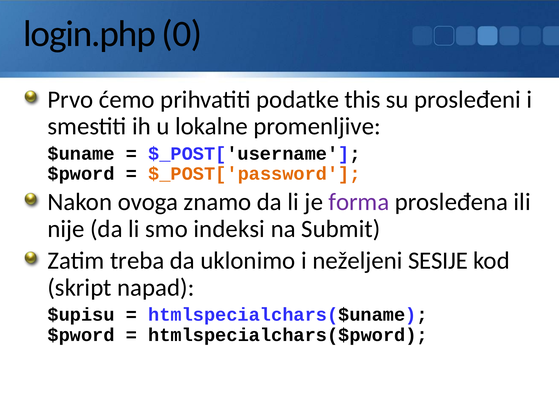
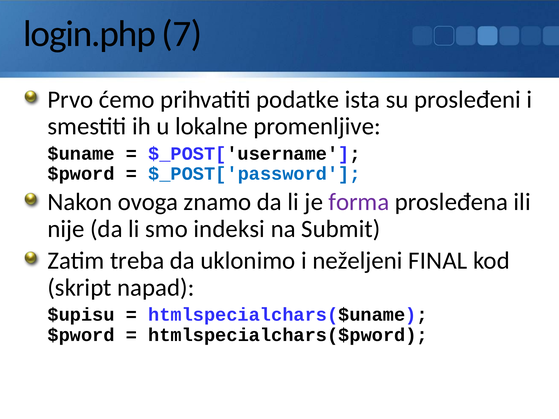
0: 0 -> 7 (182, 34)
this: this -> ista (362, 100)
$_POST['password colour: orange -> blue (254, 174)
SESIJE: SESIJE -> FINAL (438, 261)
